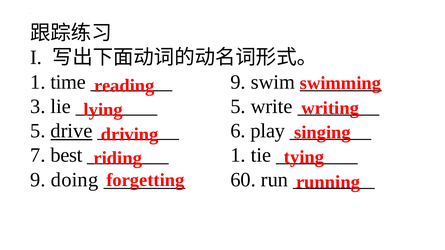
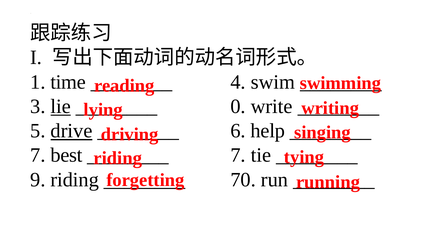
9: 9 -> 4 (238, 82)
lie underline: none -> present (61, 107)
5: 5 -> 0 (238, 107)
play: play -> help (268, 131)
1: 1 -> 7 (238, 155)
9 doing: doing -> riding (75, 180)
60: 60 -> 70 (243, 180)
